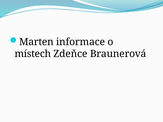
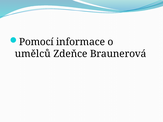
Marten: Marten -> Pomocí (36, 42)
místech: místech -> umělců (33, 54)
